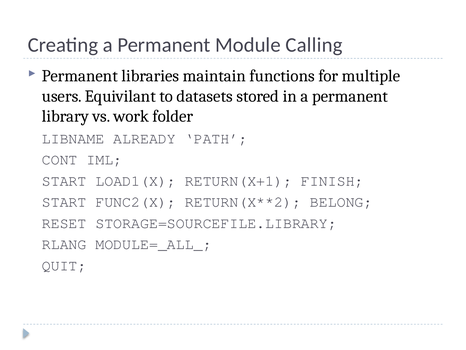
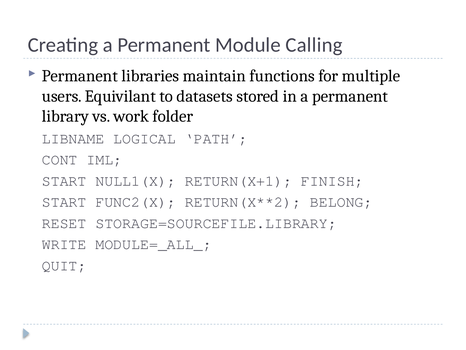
ALREADY: ALREADY -> LOGICAL (145, 138)
LOAD1(X: LOAD1(X -> NULL1(X (136, 181)
RLANG: RLANG -> WRITE (64, 244)
